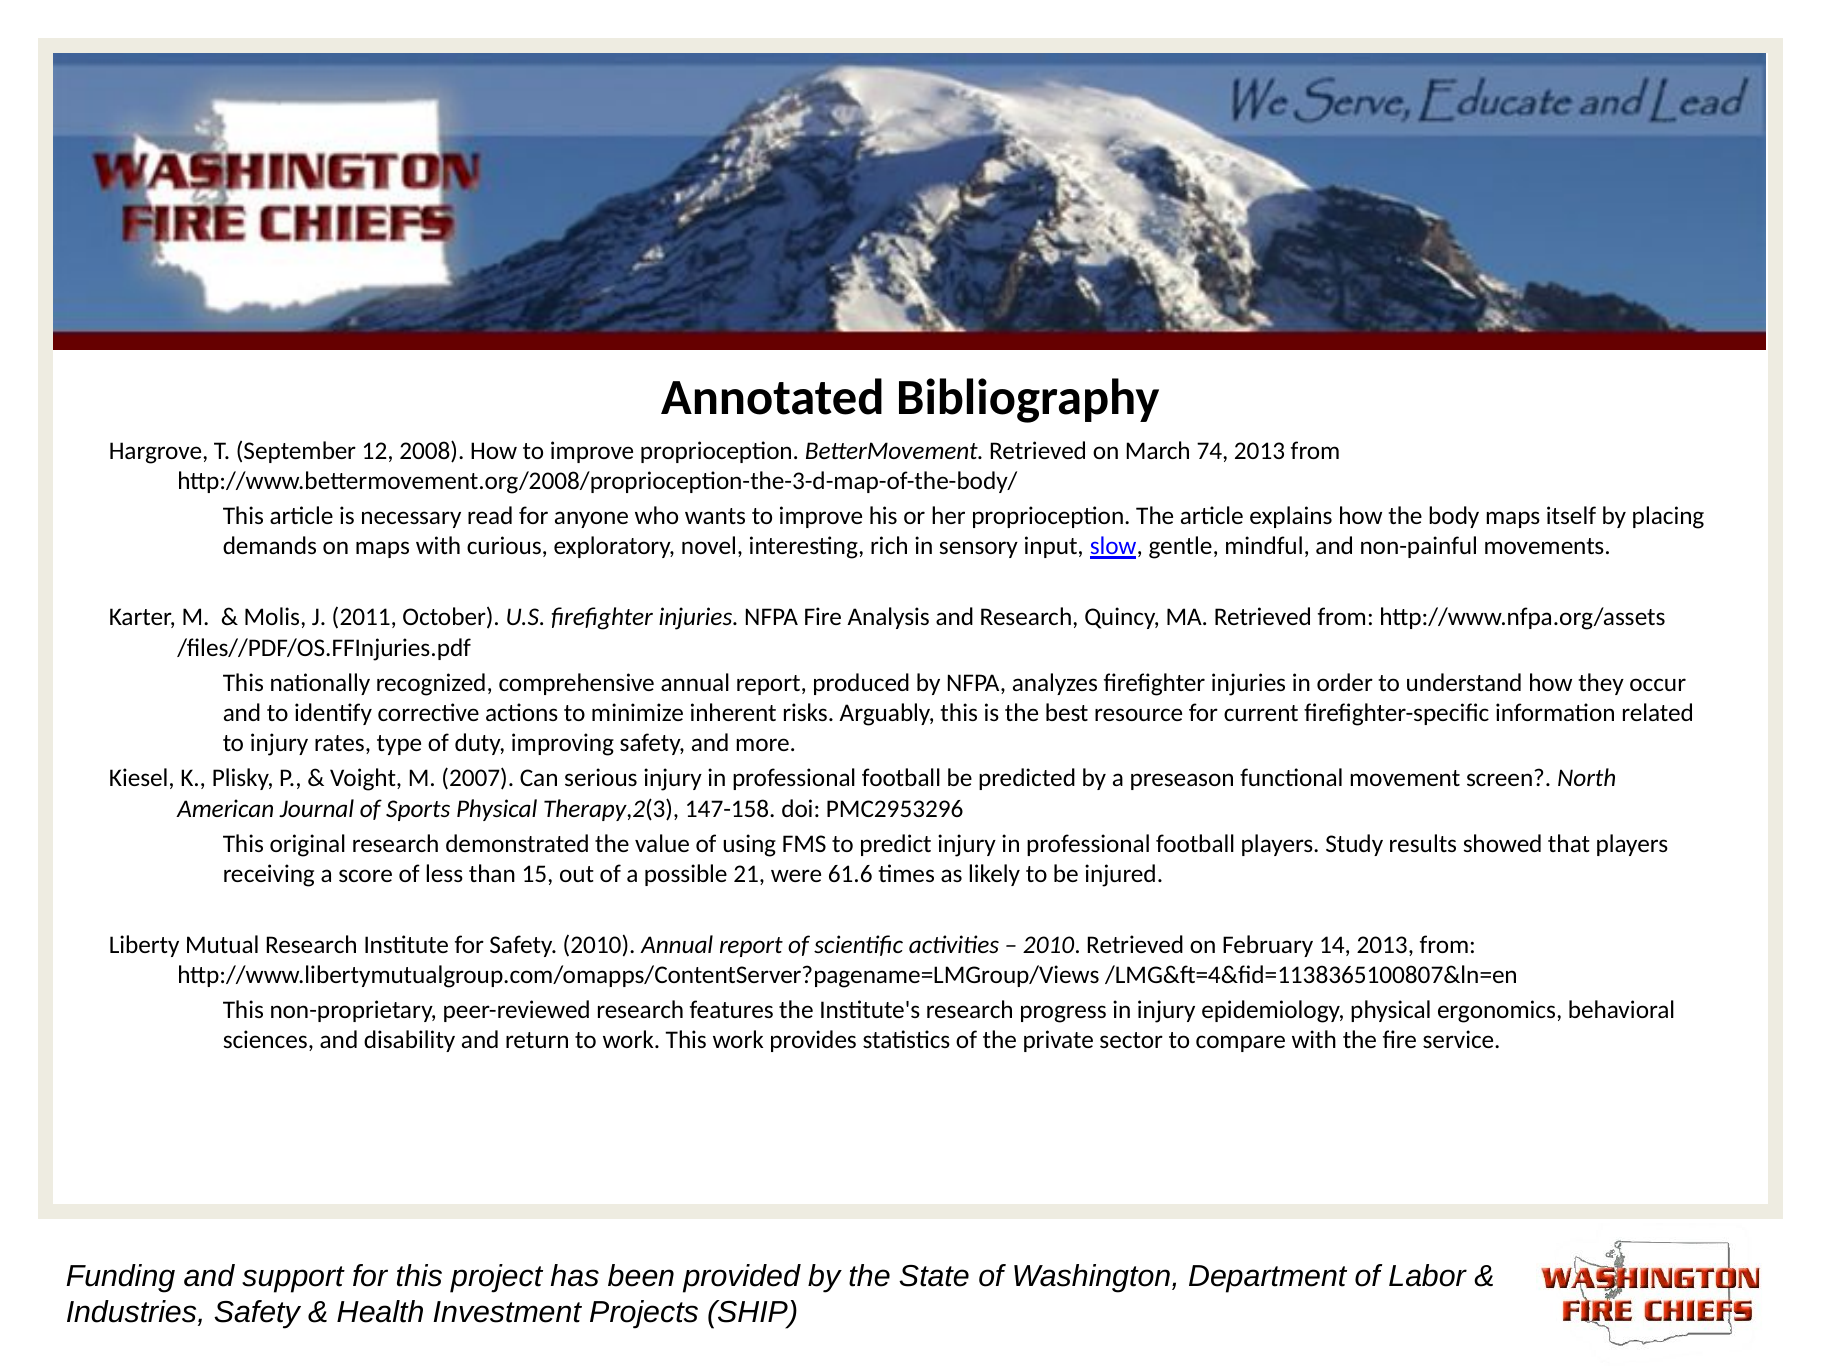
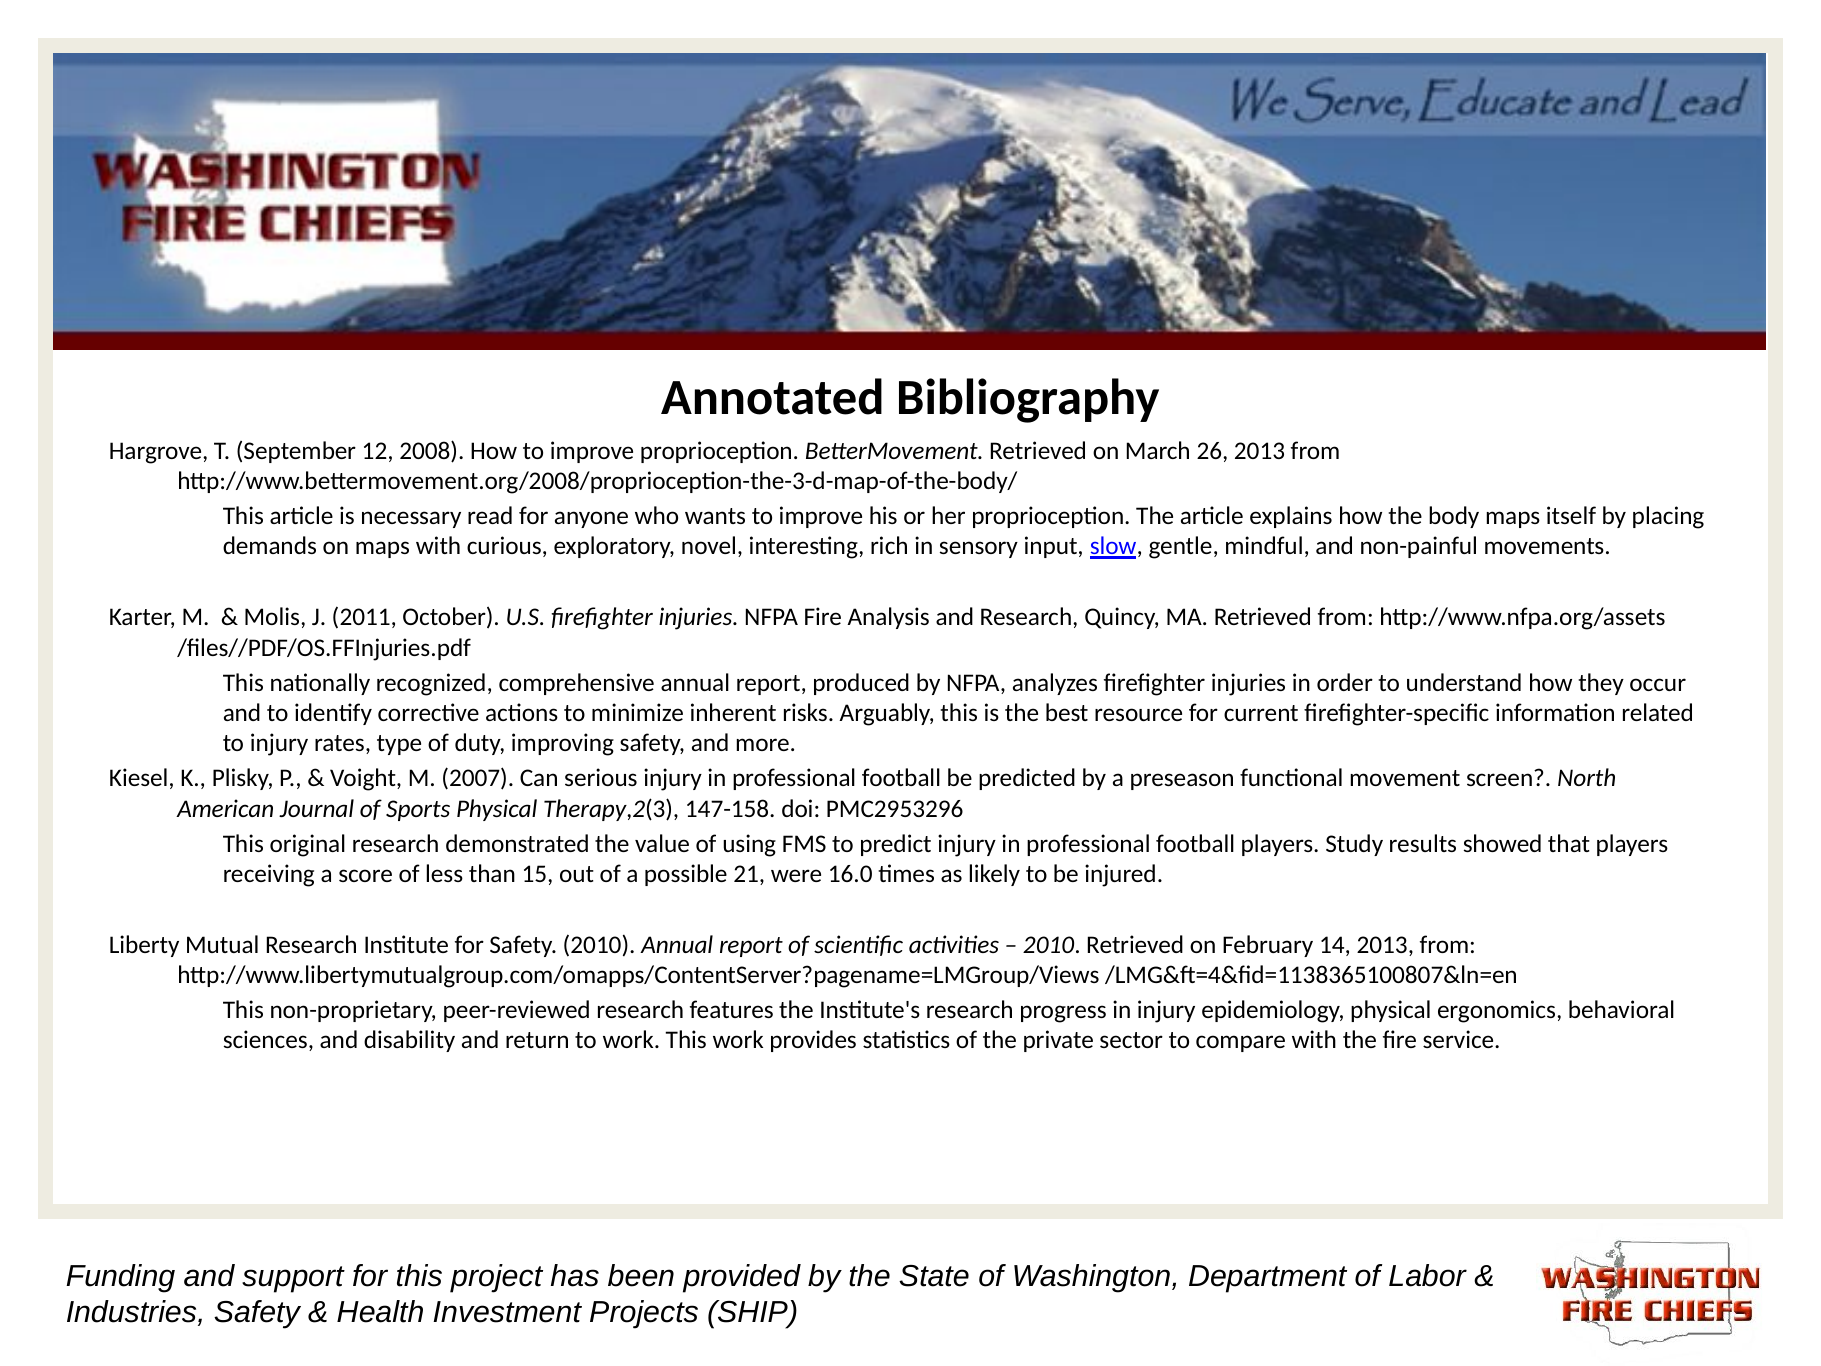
74: 74 -> 26 (1212, 451)
61.6: 61.6 -> 16.0 (850, 874)
